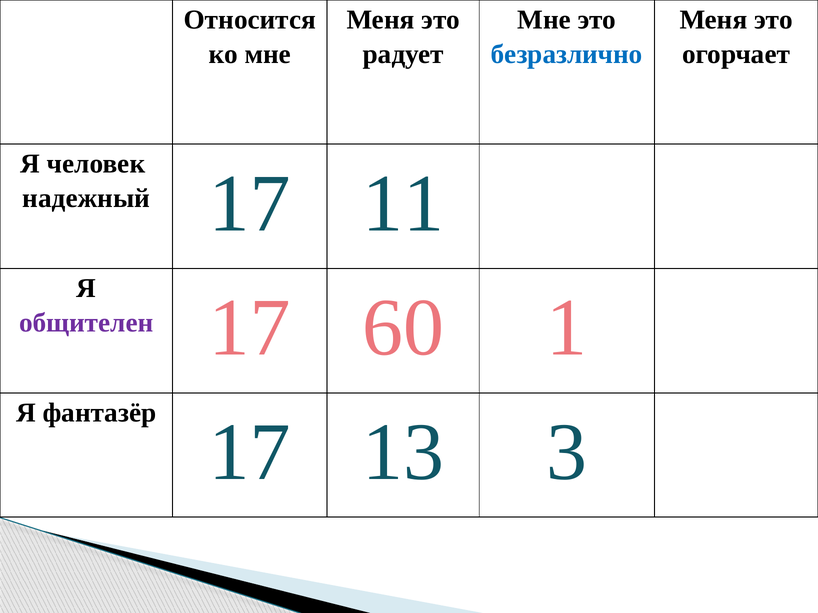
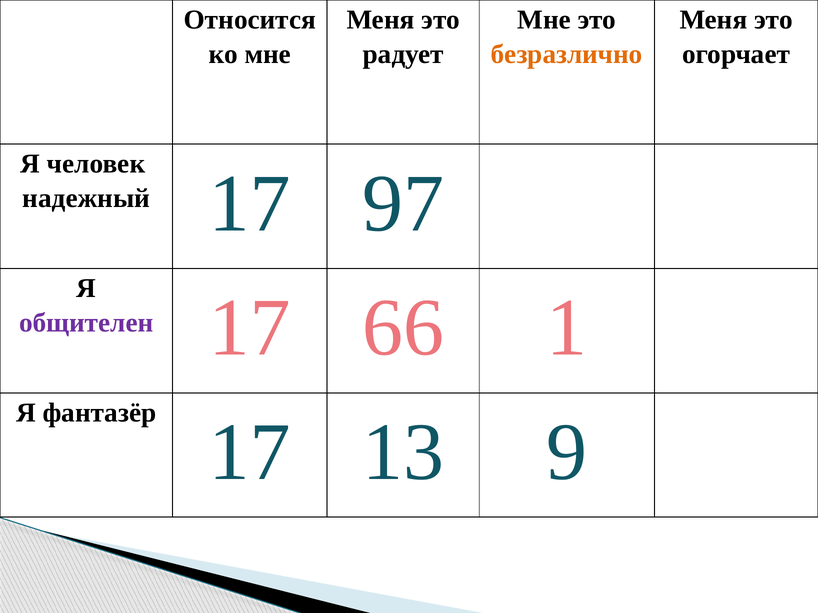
безразлично colour: blue -> orange (567, 54)
11: 11 -> 97 (403, 204)
60: 60 -> 66 (403, 328)
3: 3 -> 9 (567, 453)
